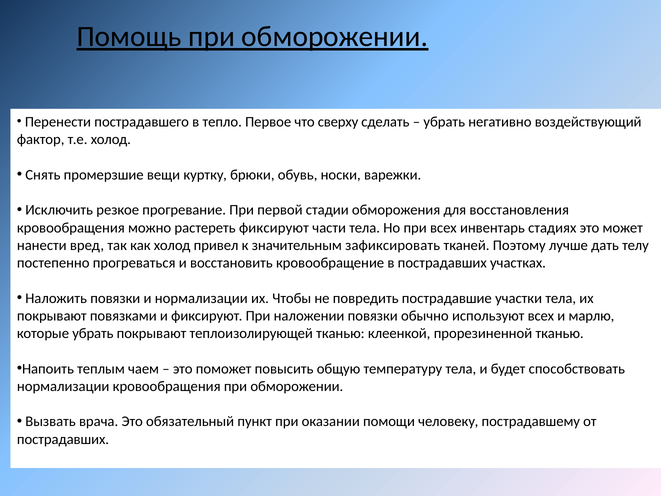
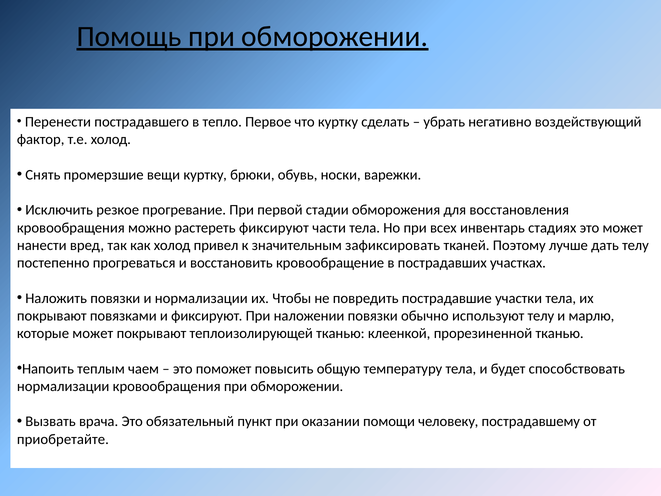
что сверху: сверху -> куртку (338, 122)
используют всех: всех -> телу (541, 316)
которые убрать: убрать -> может (93, 333)
пострадавших: пострадавших -> приобретайте (63, 439)
